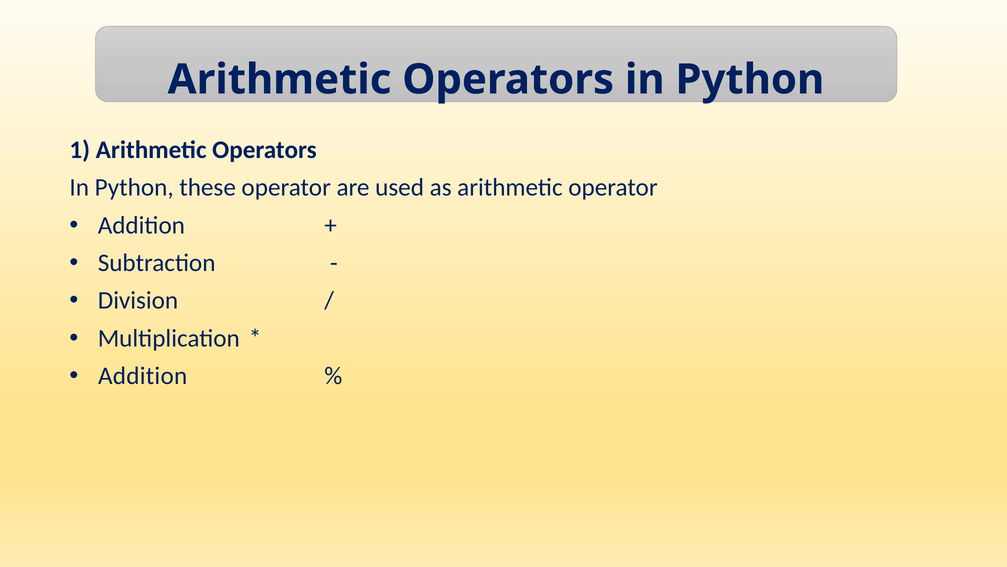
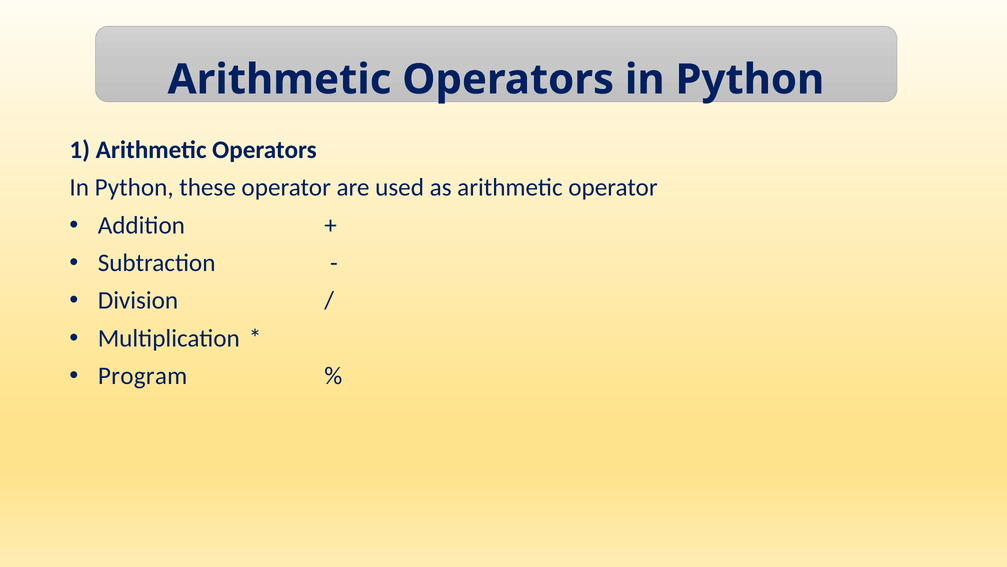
Addition: Addition -> Program (143, 376)
